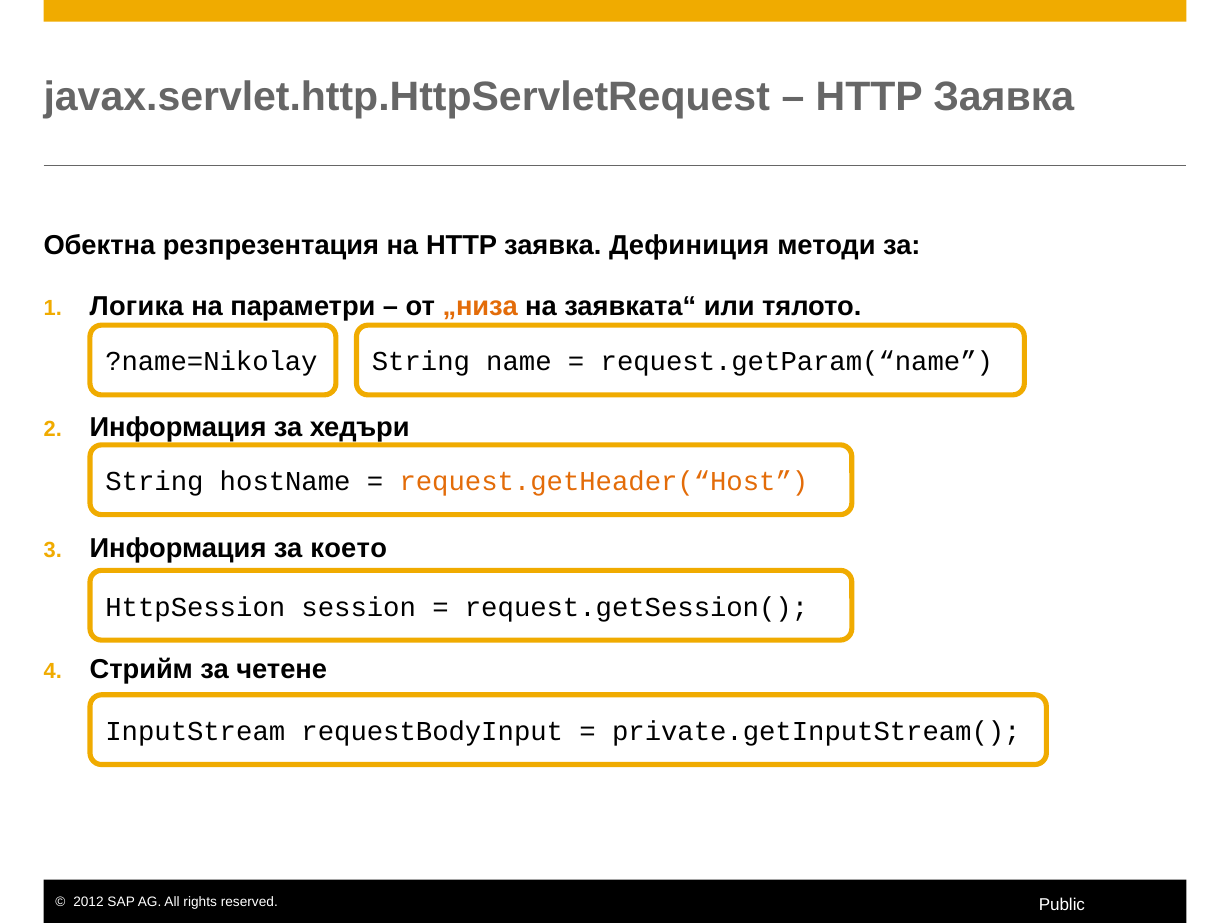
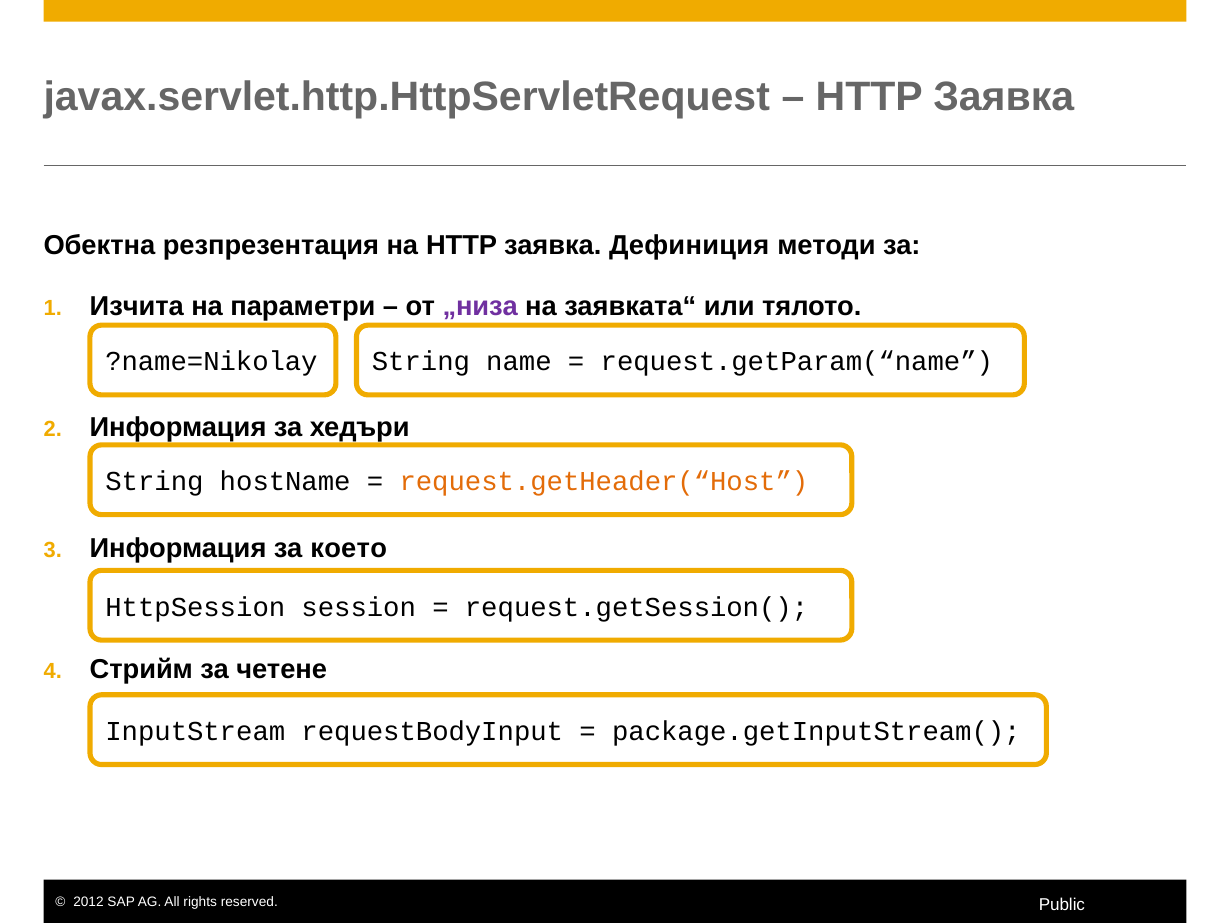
Логика: Логика -> Изчита (137, 306)
„низа colour: orange -> purple (480, 306)
private.getInputStream(: private.getInputStream( -> package.getInputStream( (816, 731)
